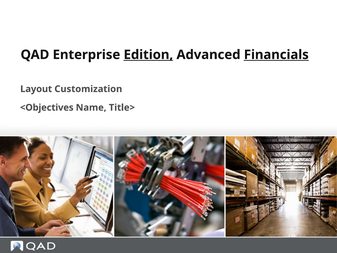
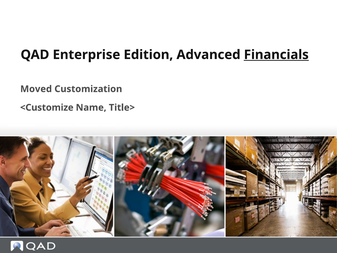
Edition underline: present -> none (148, 55)
Layout: Layout -> Moved (36, 89)
<Objectives: <Objectives -> <Customize (47, 107)
